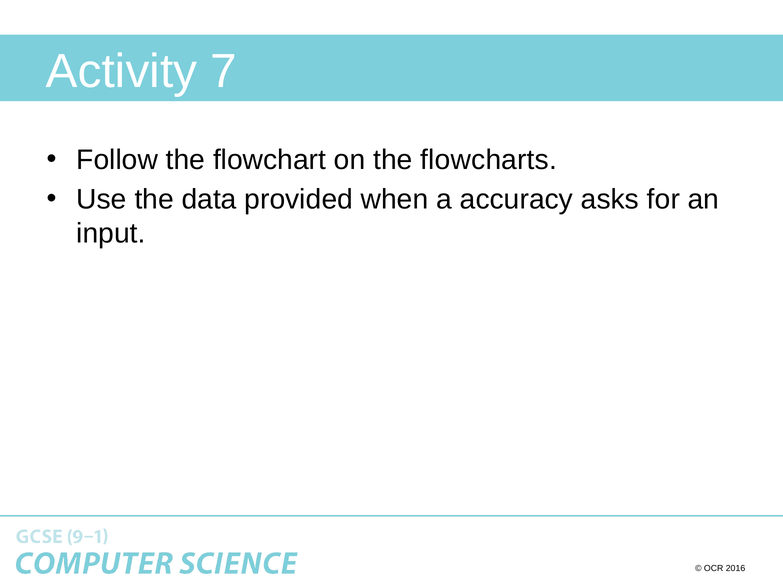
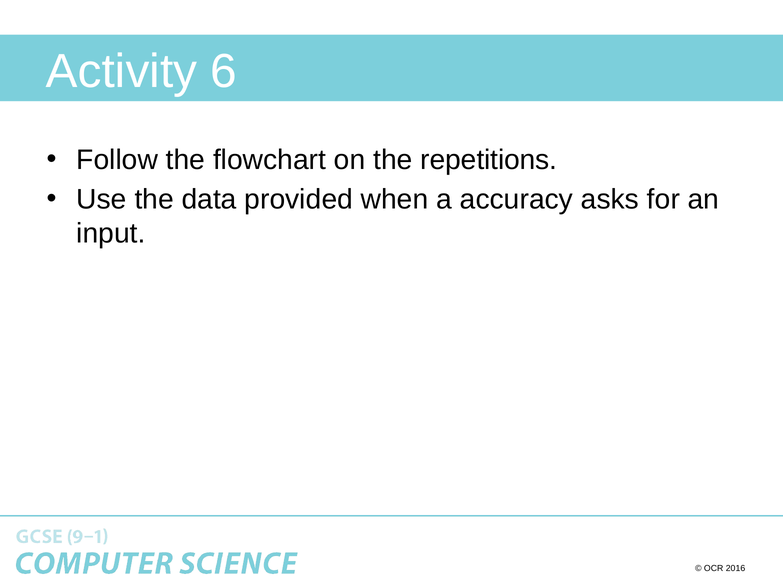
7: 7 -> 6 (224, 71)
flowcharts: flowcharts -> repetitions (489, 160)
